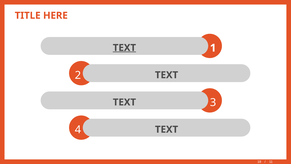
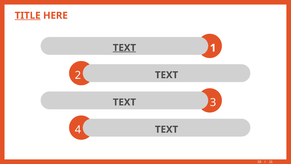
TITLE underline: none -> present (28, 15)
